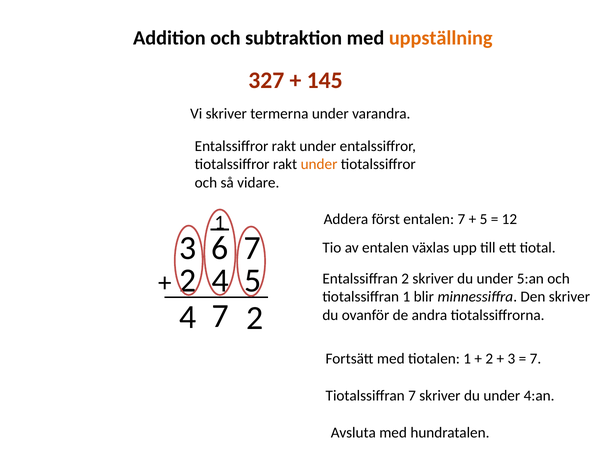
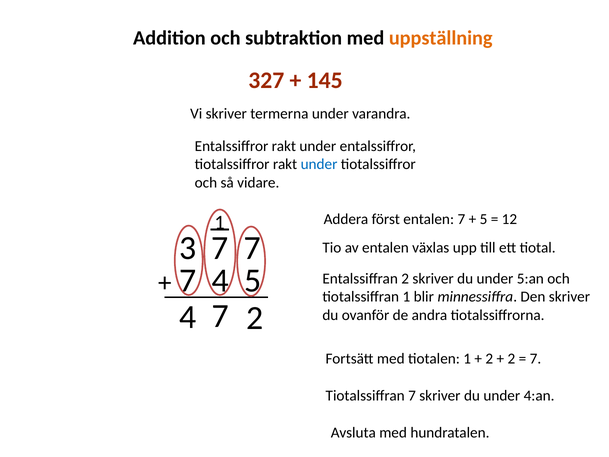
under colour: orange -> blue (319, 164)
3 6: 6 -> 7 (220, 248)
2: 2 -> 7 (188, 281)
3: 3 -> 2 (511, 359)
